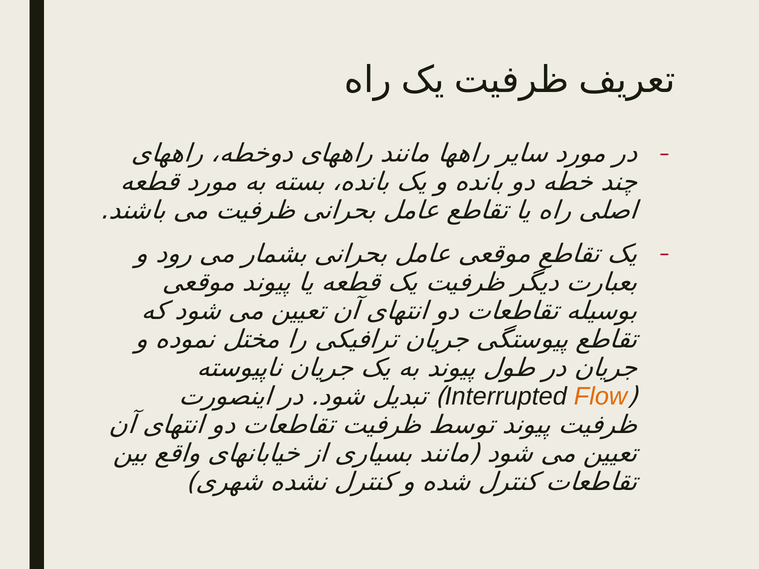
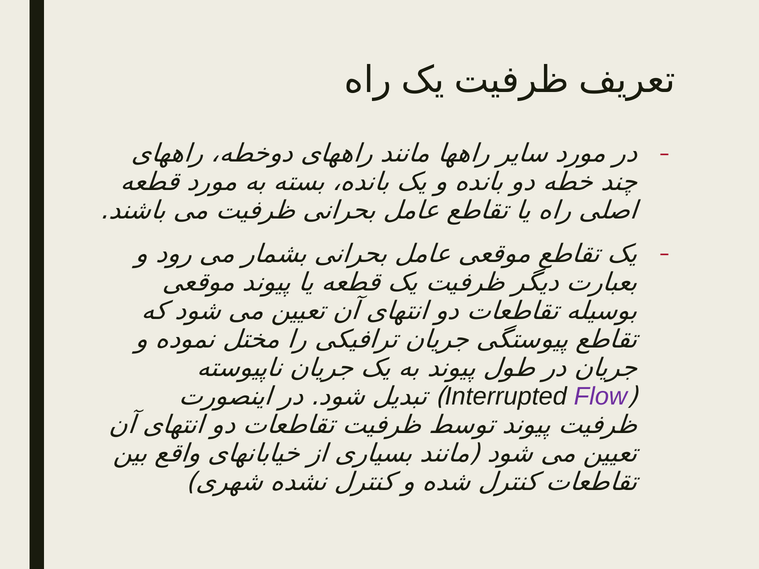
Flow colour: orange -> purple (601, 397)
